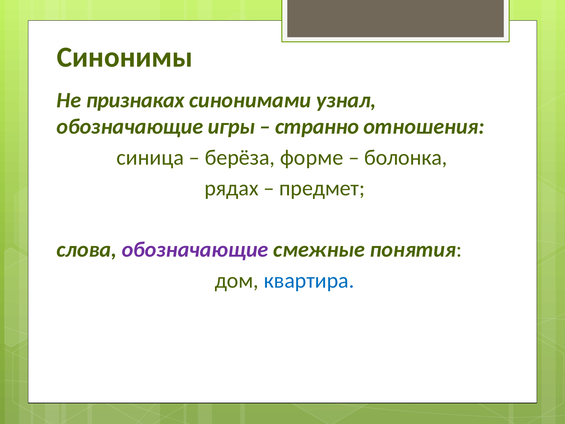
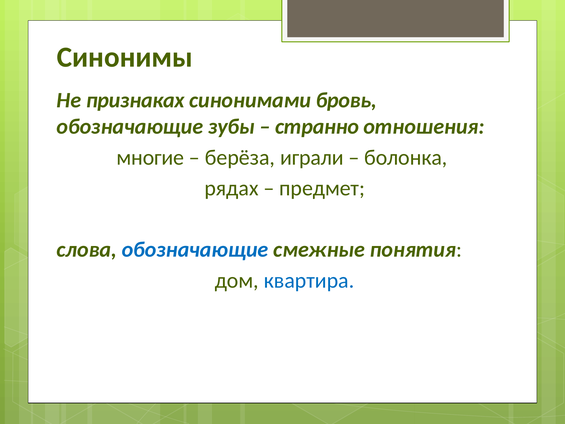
узнал: узнал -> бровь (346, 100)
игры: игры -> зубы (231, 127)
синица: синица -> многие (150, 157)
форме: форме -> играли (312, 157)
обозначающие colour: purple -> blue (195, 250)
